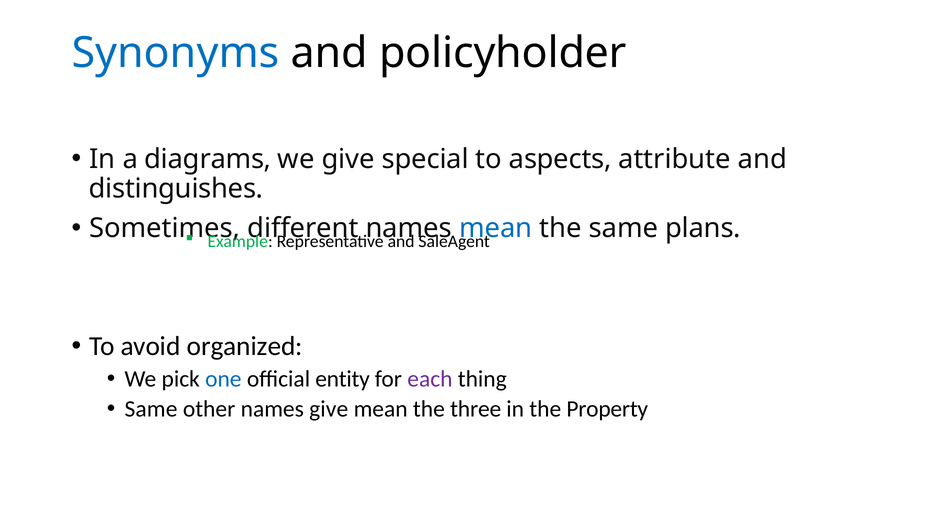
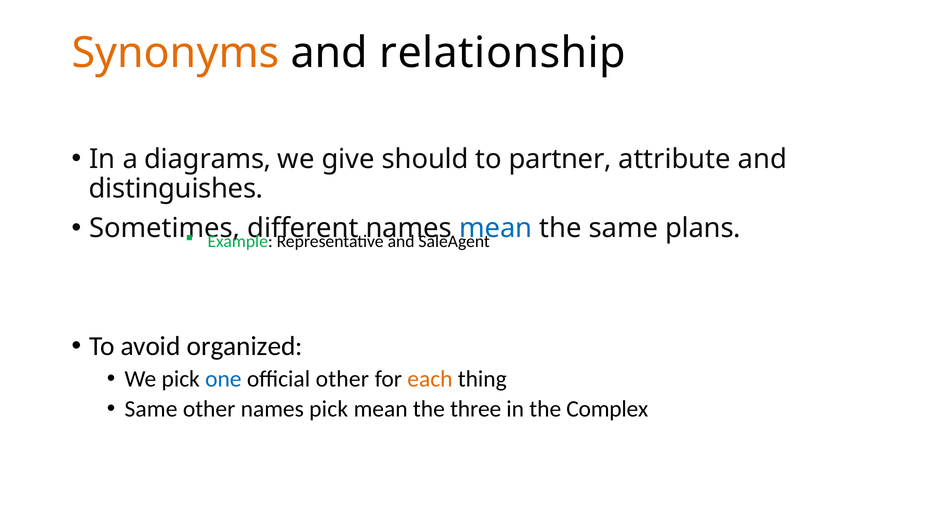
Synonyms colour: blue -> orange (176, 53)
policyholder: policyholder -> relationship (503, 53)
special: special -> should (425, 159)
aspects: aspects -> partner (560, 159)
official entity: entity -> other (342, 379)
each colour: purple -> orange (430, 379)
names give: give -> pick (329, 409)
Property: Property -> Complex (607, 409)
